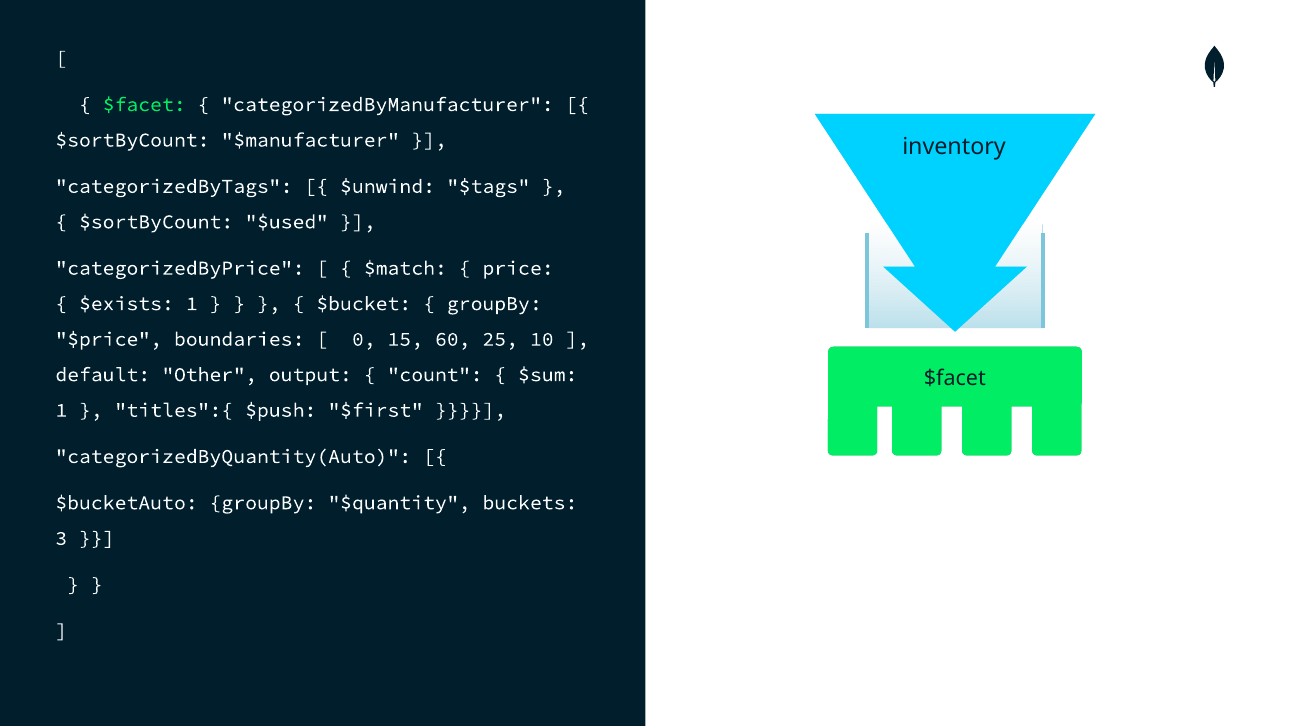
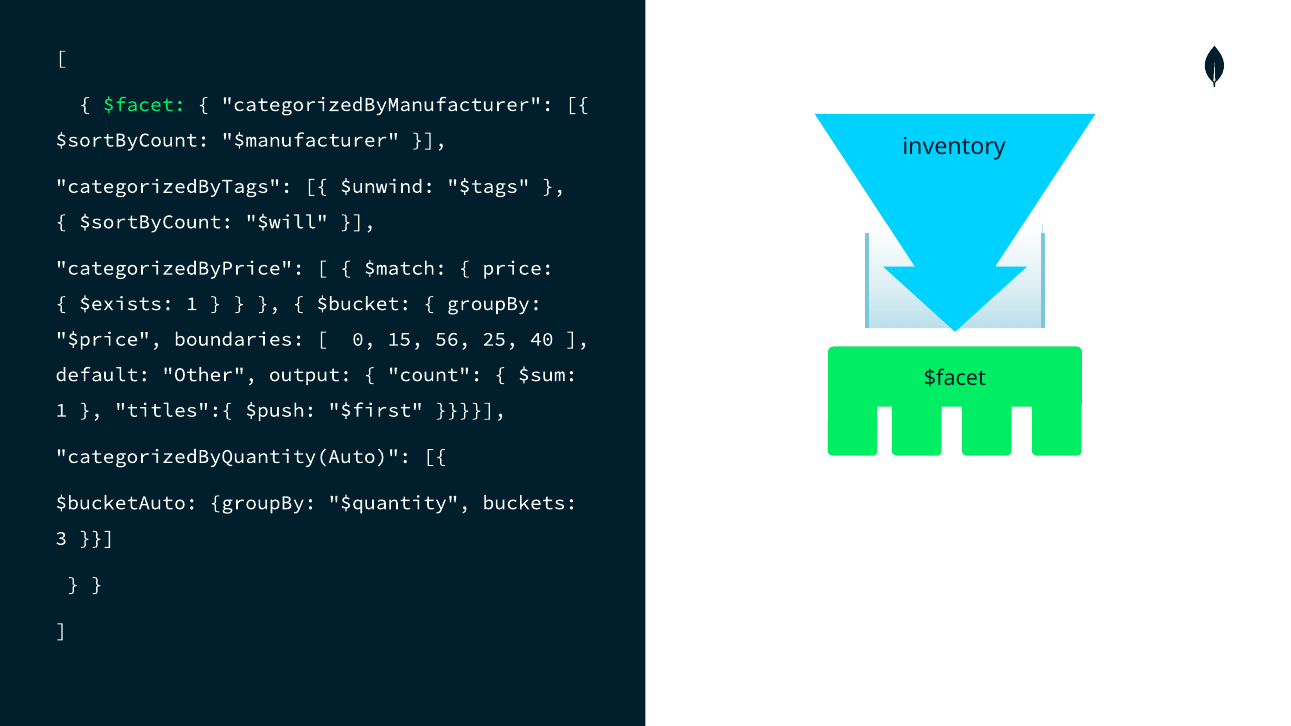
$used: $used -> $will (287, 222)
60: 60 -> 56 (453, 339)
10: 10 -> 40 (542, 339)
